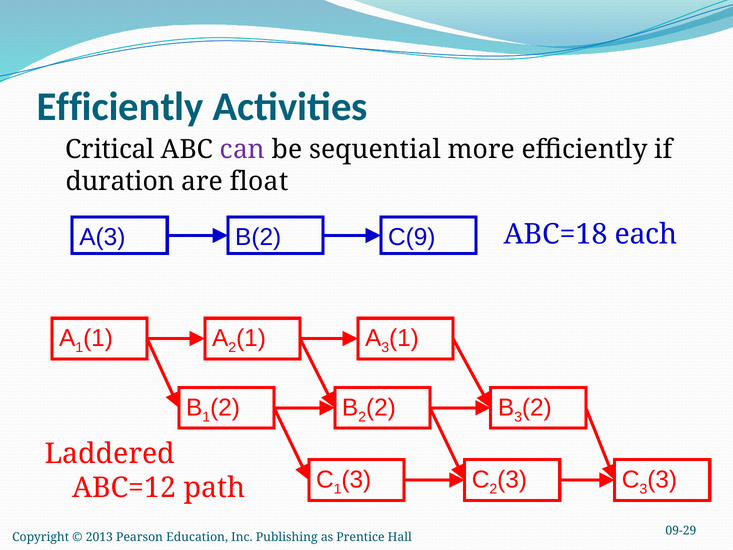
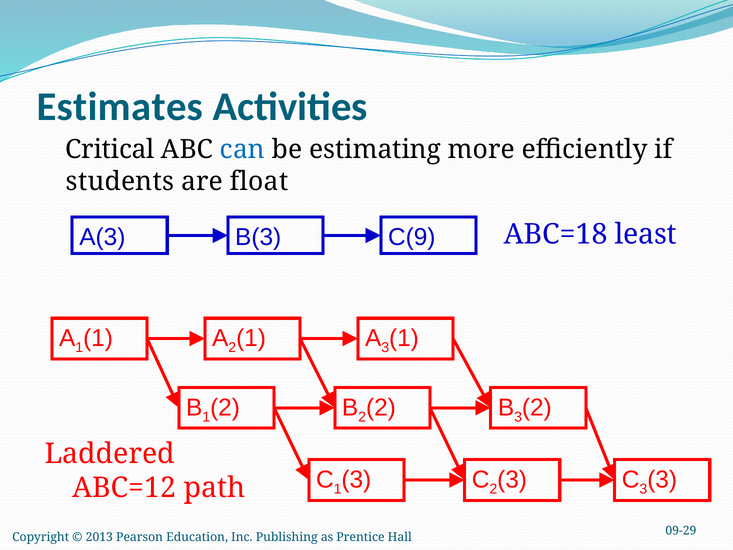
Efficiently: Efficiently -> Estimates (120, 107)
can colour: purple -> blue (242, 150)
sequential: sequential -> estimating (375, 150)
duration: duration -> students (120, 181)
B(2: B(2 -> B(3 (258, 237)
each: each -> least (646, 234)
